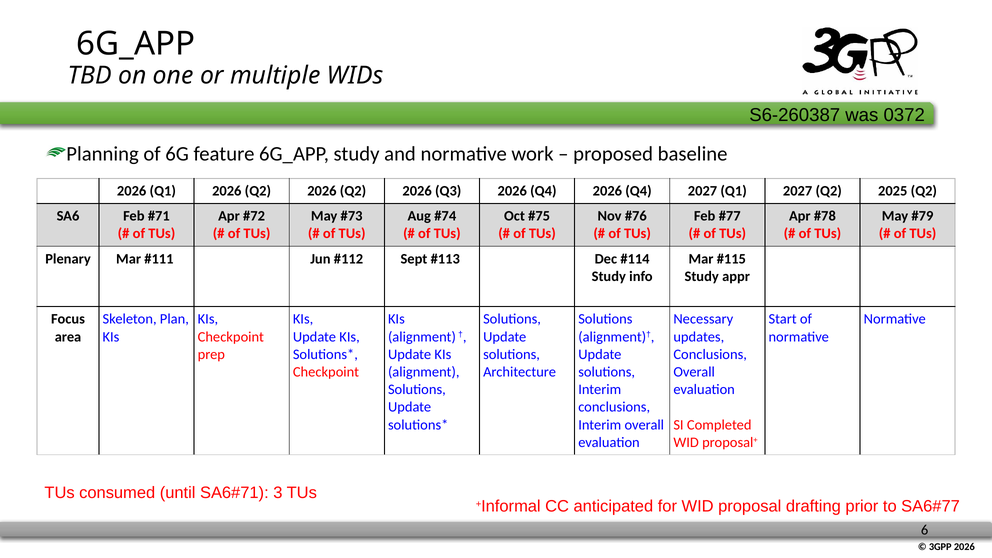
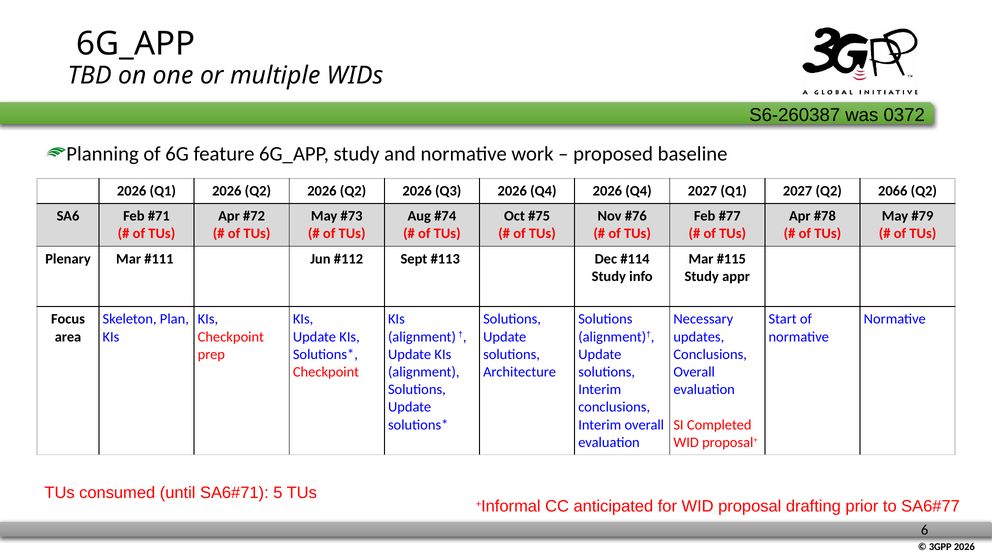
2025: 2025 -> 2066 (893, 191)
3: 3 -> 5 (278, 493)
